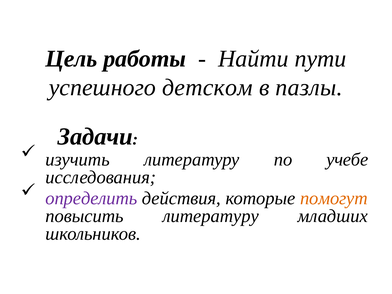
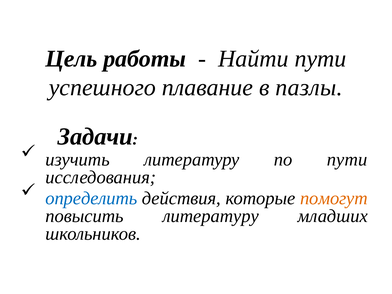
детском: детском -> плавание (207, 87)
по учебе: учебе -> пути (347, 160)
определить colour: purple -> blue (91, 198)
